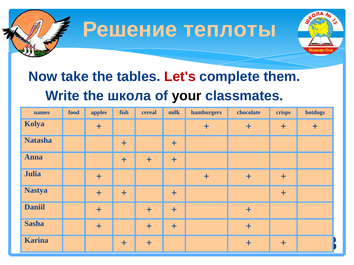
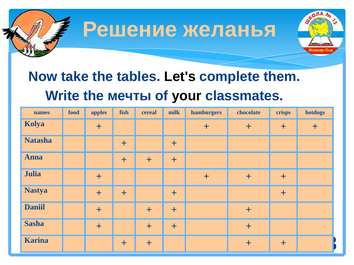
теплоты: теплоты -> желанья (230, 30)
Let's colour: red -> black (180, 77)
школа: школа -> мечты (130, 96)
